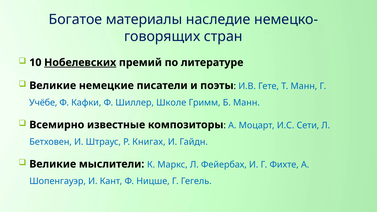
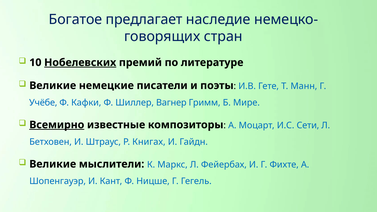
материалы: материалы -> предлагает (144, 19)
Школе: Школе -> Вагнер (171, 103)
Б Манн: Манн -> Мире (246, 103)
Всемирно underline: none -> present (57, 125)
